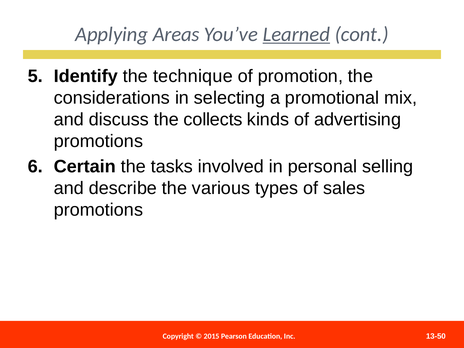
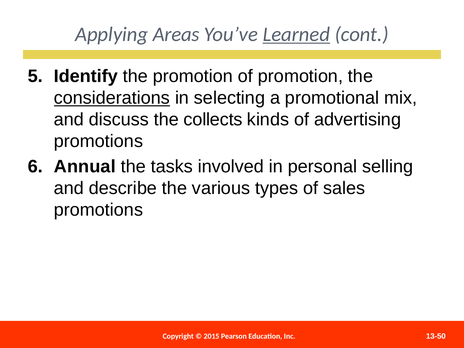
the technique: technique -> promotion (193, 76)
considerations underline: none -> present (112, 98)
Certain: Certain -> Annual (85, 167)
